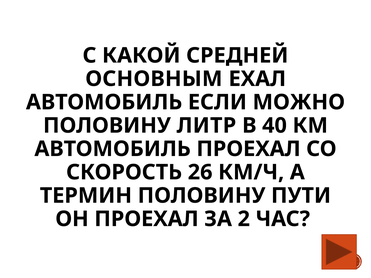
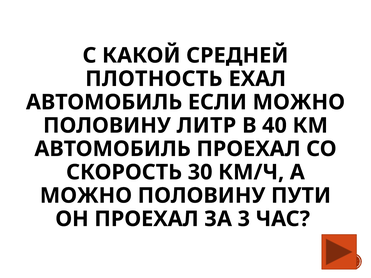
ОСНОВНЫМ: ОСНОВНЫМ -> ПЛОТНОСТЬ (154, 79)
26: 26 -> 30 (200, 172)
ТЕРМИН: ТЕРМИН -> МОЖНО (86, 196)
2: 2 -> 3 (244, 219)
